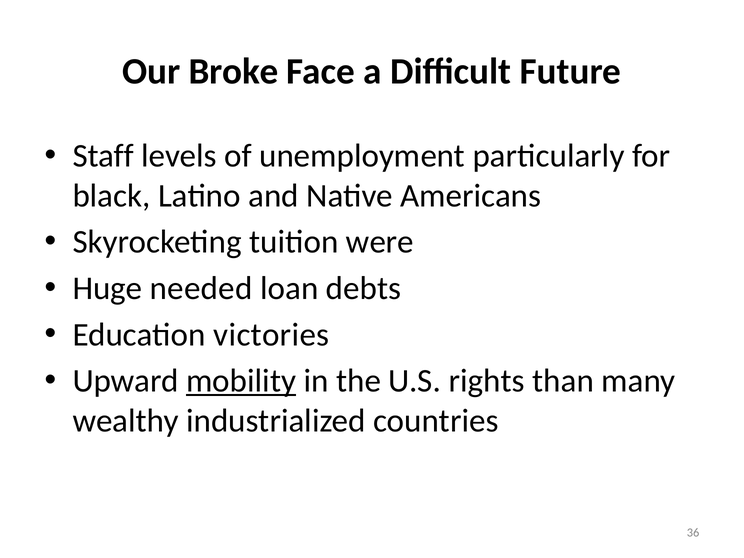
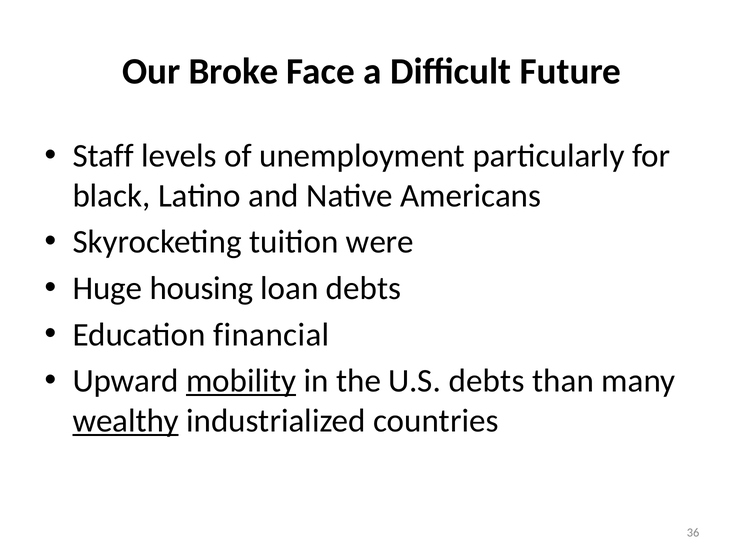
needed: needed -> housing (201, 288)
victories: victories -> financial (271, 335)
U.S rights: rights -> debts (487, 381)
wealthy underline: none -> present (126, 421)
